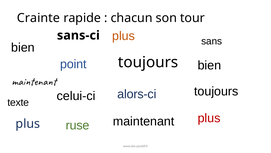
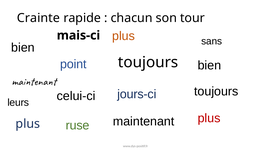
sans-ci: sans-ci -> mais-ci (78, 35)
alors-ci: alors-ci -> jours-ci (137, 94)
texte: texte -> leurs (18, 102)
